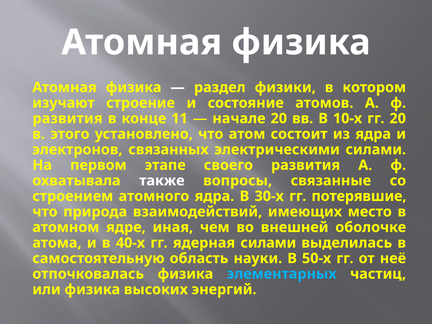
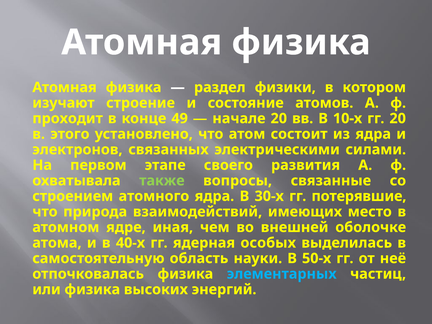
развития: развития -> проходит (68, 118)
11: 11 -> 49 (180, 118)
также colour: white -> light green (162, 181)
ядерная силами: силами -> особых (268, 243)
